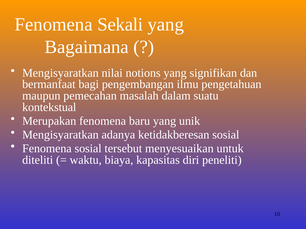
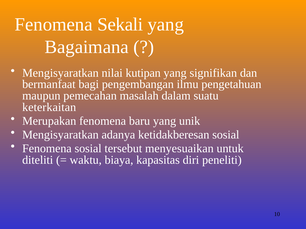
notions: notions -> kutipan (143, 73)
kontekstual: kontekstual -> keterkaitan (49, 107)
